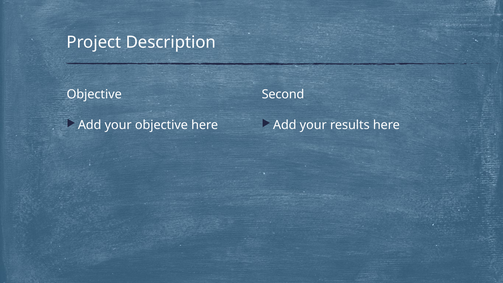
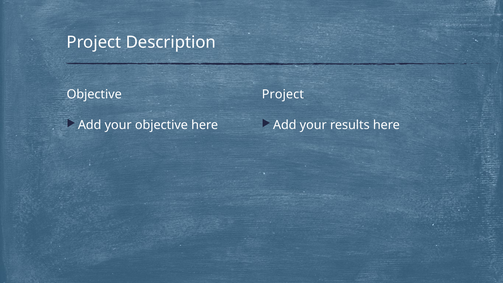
Second: Second -> Project (283, 94)
